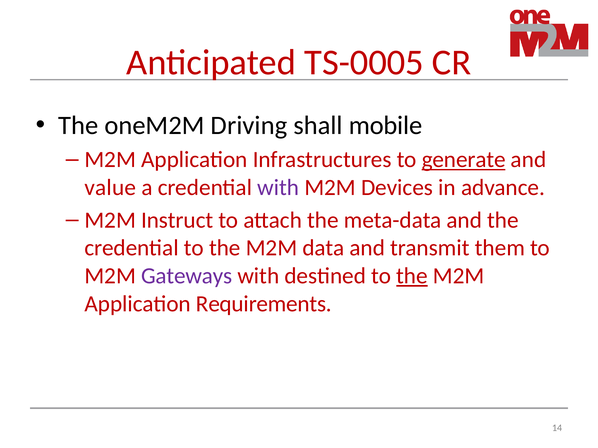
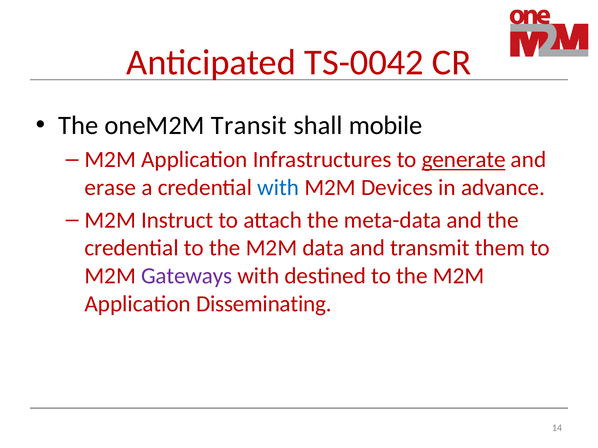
TS-0005: TS-0005 -> TS-0042 (364, 62)
Driving: Driving -> Transit (249, 125)
value: value -> erase (110, 188)
with colour: purple -> blue (278, 188)
the underline: present -> none (412, 276)
Requirements: Requirements -> Disseminating (264, 304)
